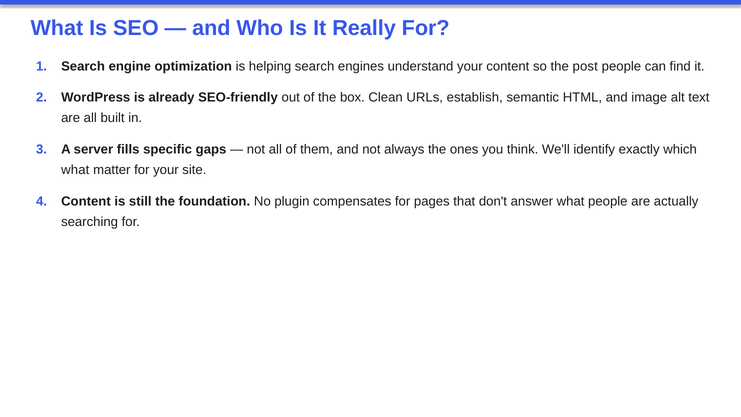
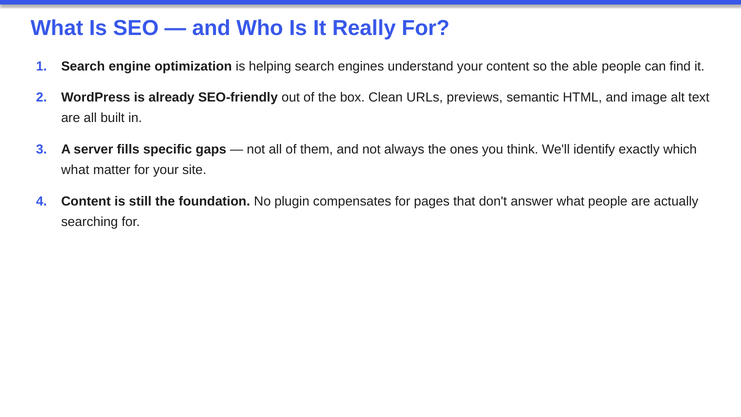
post: post -> able (585, 66)
establish: establish -> previews (475, 98)
